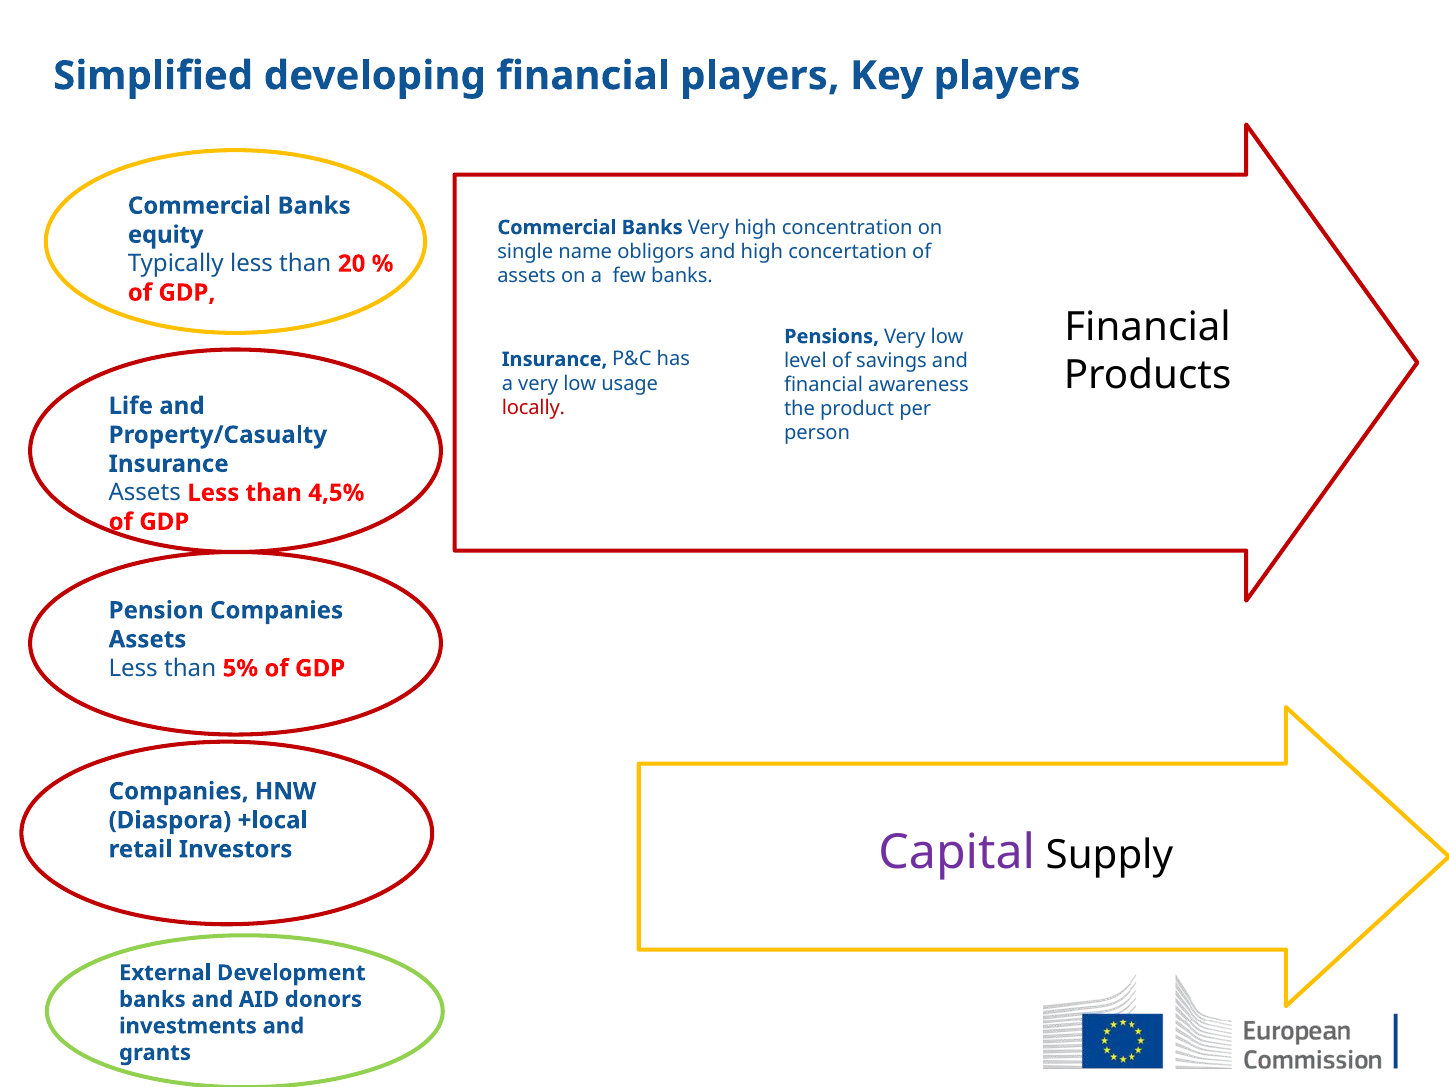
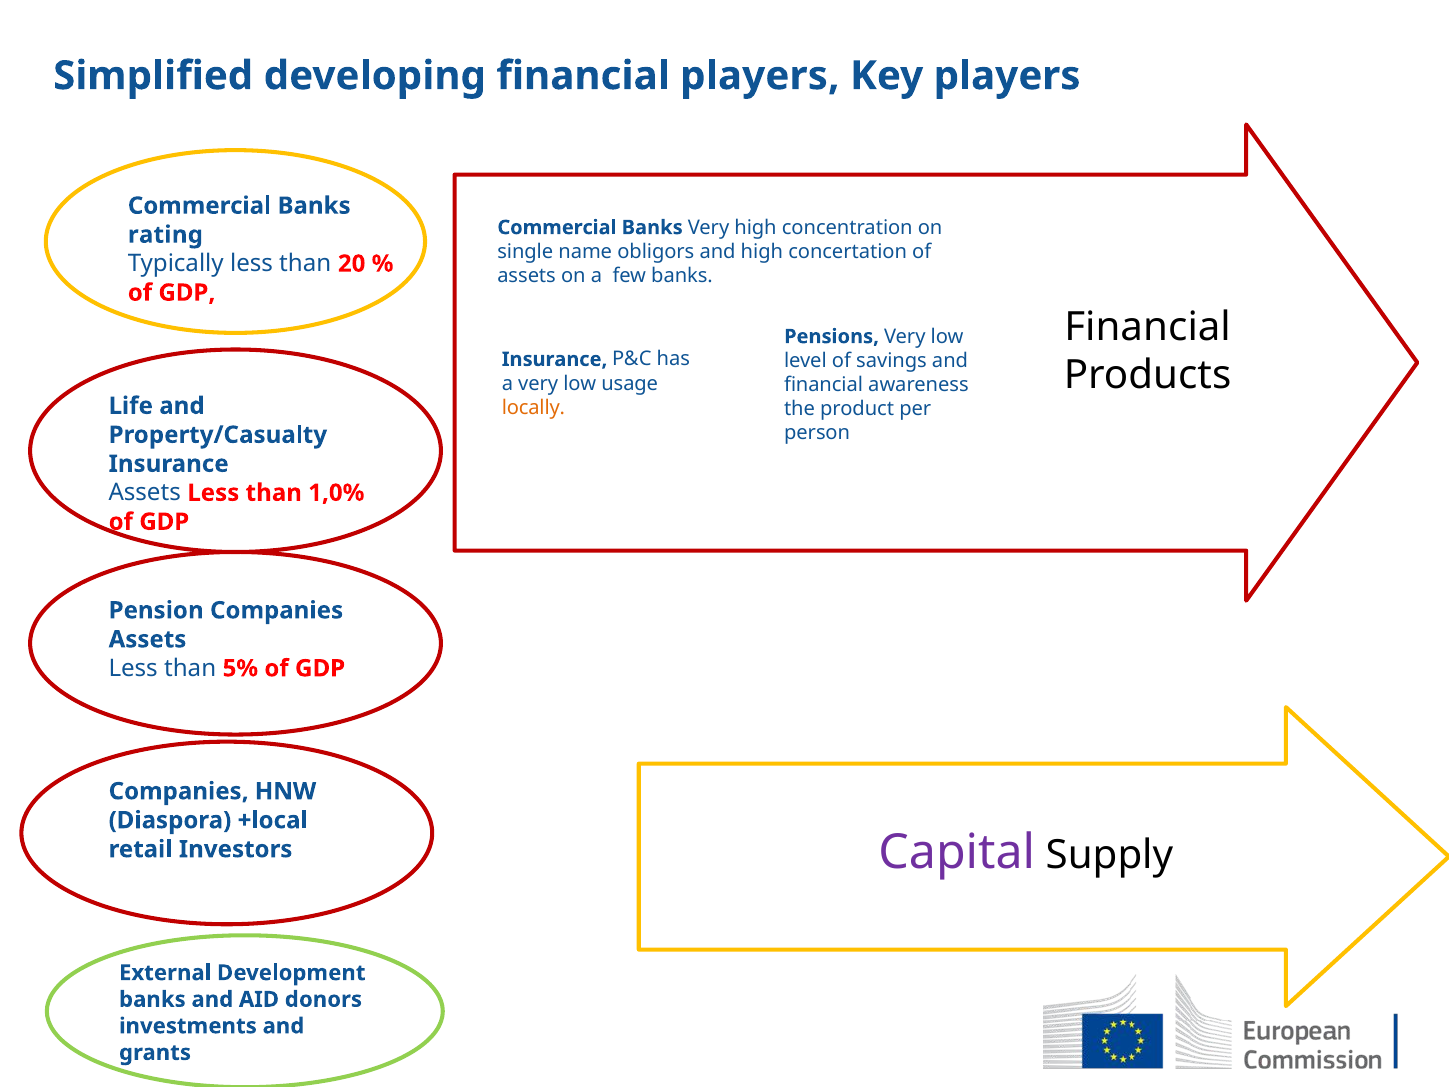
equity: equity -> rating (165, 235)
locally colour: red -> orange (533, 408)
4,5%: 4,5% -> 1,0% (336, 493)
